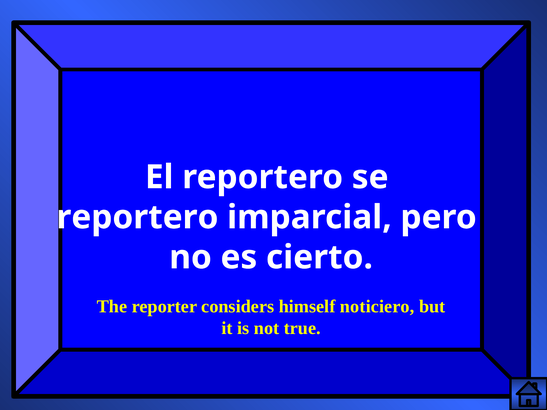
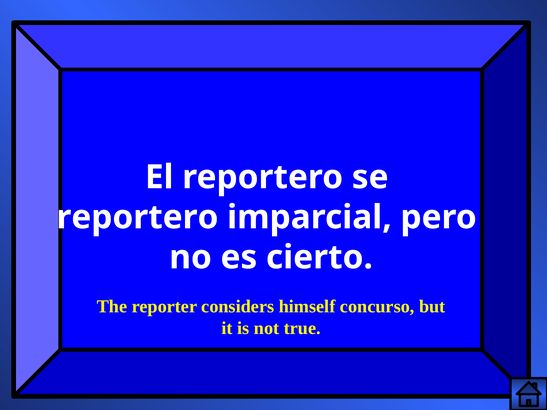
noticiero: noticiero -> concurso (377, 307)
